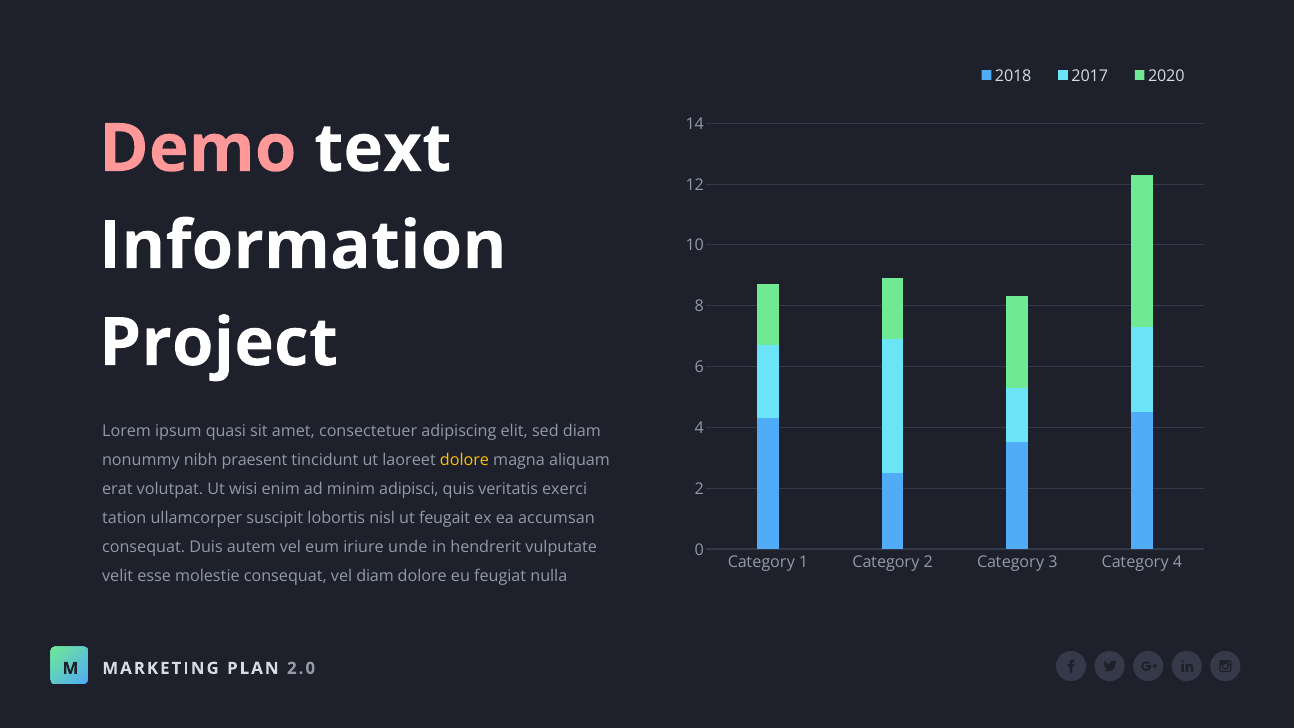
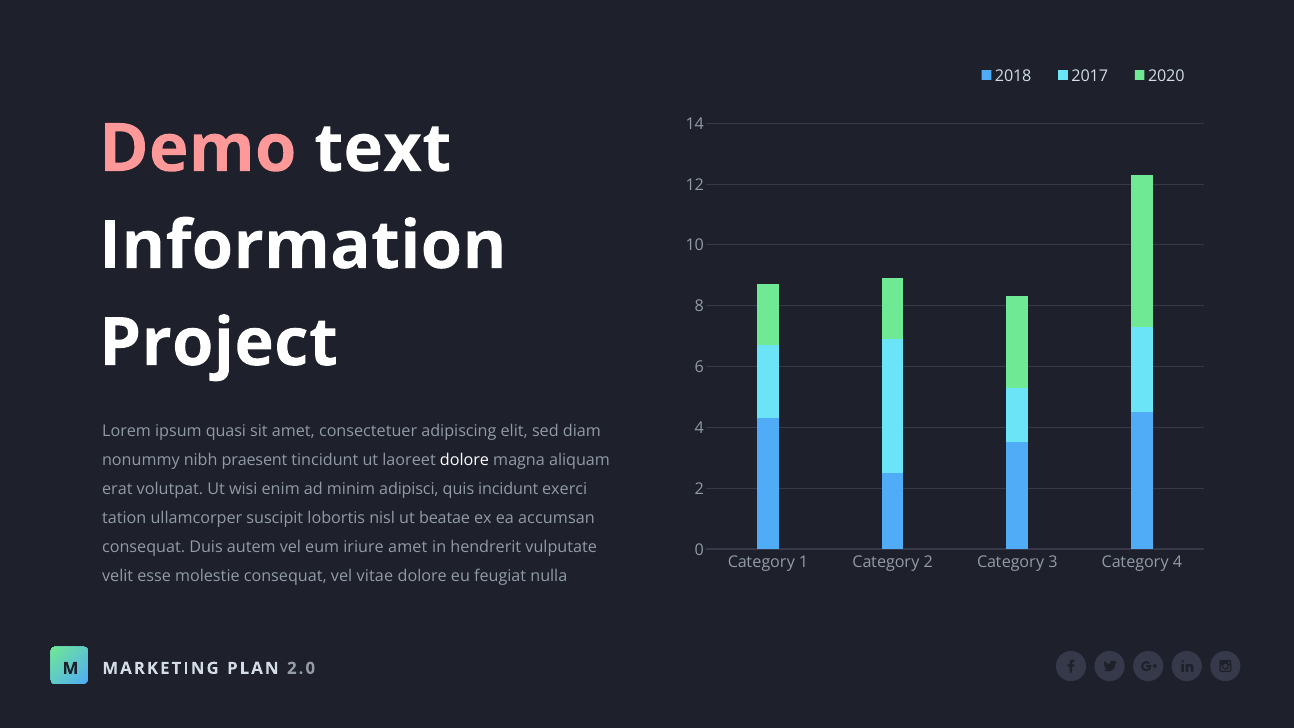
dolore colour: yellow -> white (464, 460)
veritatis: veritatis -> incidunt (508, 489)
feugait: feugait -> beatae (445, 518)
iriure unde: unde -> amet (408, 547)
vel diam: diam -> vitae (375, 576)
